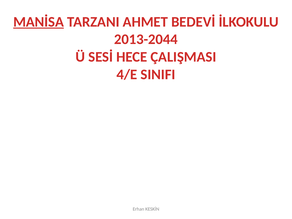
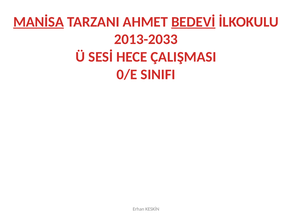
BEDEVİ underline: none -> present (193, 22)
2013-2044: 2013-2044 -> 2013-2033 (146, 39)
4/E: 4/E -> 0/E (127, 74)
